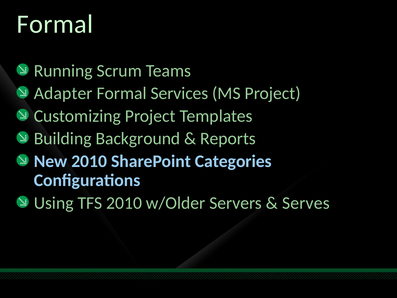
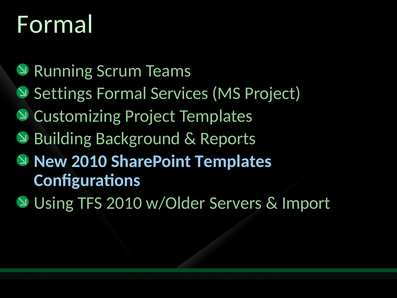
Adapter: Adapter -> Settings (63, 93)
SharePoint Categories: Categories -> Templates (233, 161)
Serves: Serves -> Import (306, 203)
